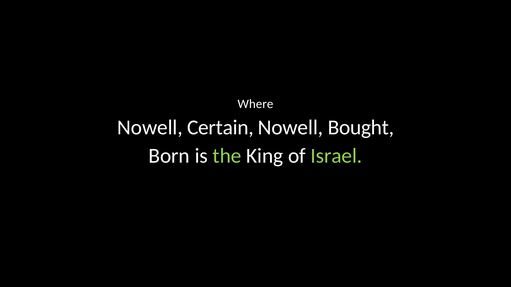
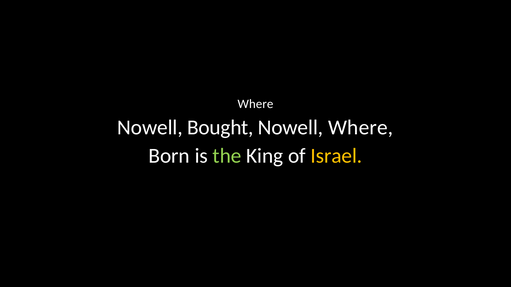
Certain: Certain -> Bought (220, 128)
Nowell Bought: Bought -> Where (361, 128)
Israel colour: light green -> yellow (336, 156)
